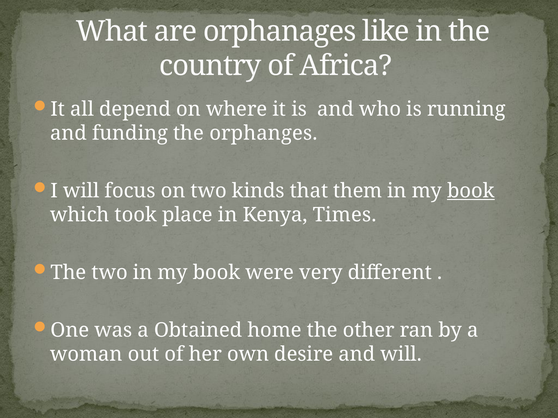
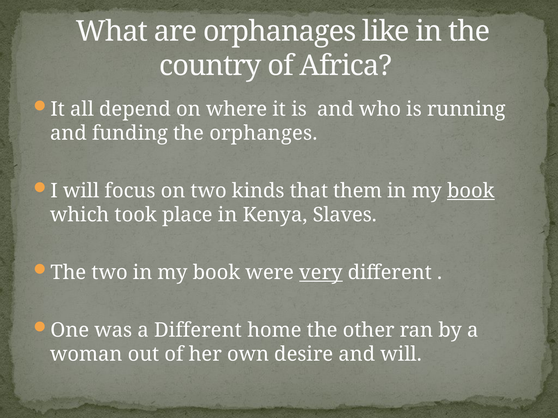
Times: Times -> Slaves (345, 215)
very underline: none -> present (321, 273)
a Obtained: Obtained -> Different (198, 331)
